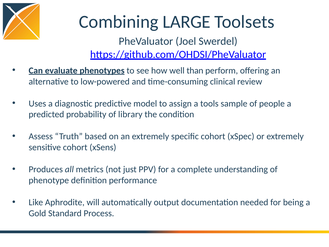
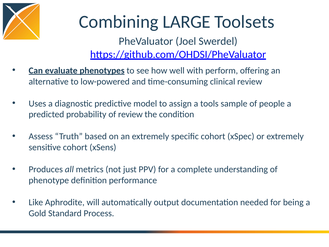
than: than -> with (195, 70)
of library: library -> review (130, 114)
